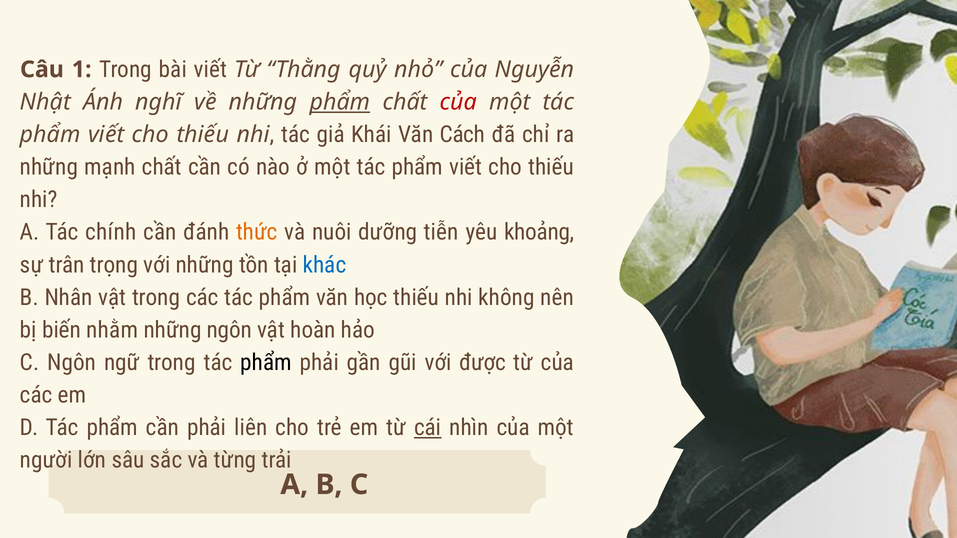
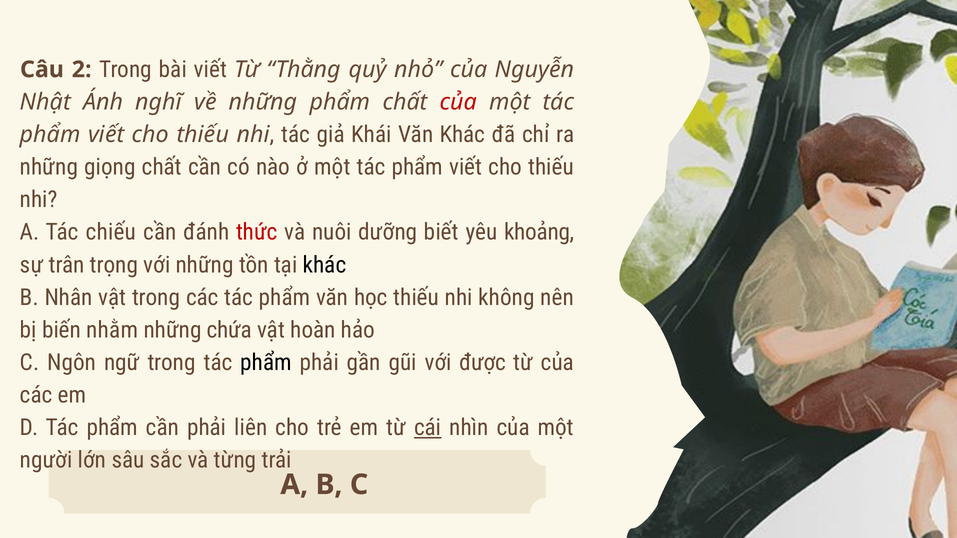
1: 1 -> 2 (82, 70)
phẩm underline: present -> none (340, 102)
Văn Cách: Cách -> Khác (462, 135)
mạnh: mạnh -> giọng (110, 167)
chính: chính -> chiếu (111, 232)
thức colour: orange -> red (257, 232)
tiễn: tiễn -> biết (441, 232)
khác colour: blue -> black (324, 265)
những ngôn: ngôn -> chứa (229, 330)
